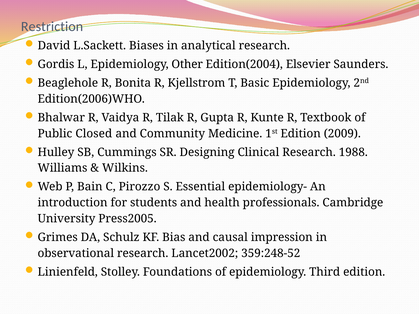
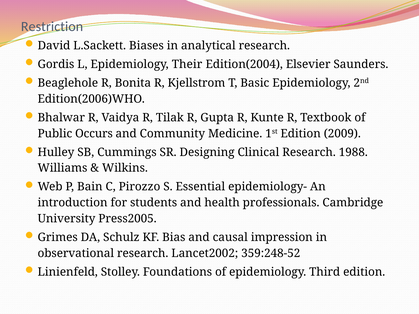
Other: Other -> Their (187, 64)
Closed: Closed -> Occurs (94, 134)
